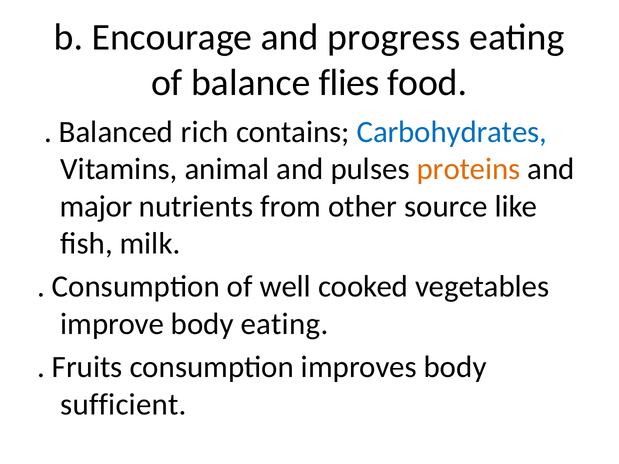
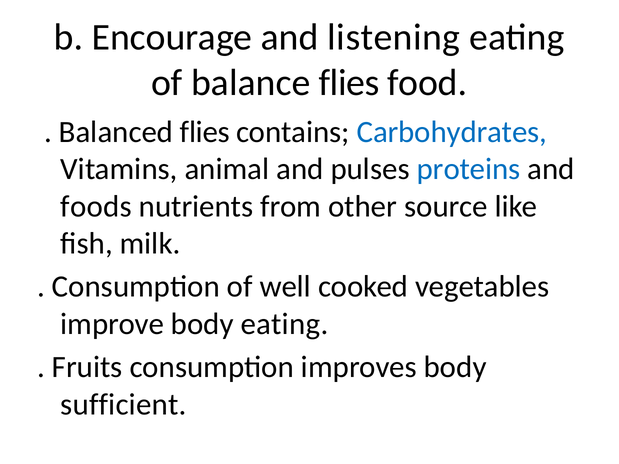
progress: progress -> listening (394, 37)
Balanced rich: rich -> flies (205, 132)
proteins colour: orange -> blue (469, 169)
major: major -> foods (96, 206)
